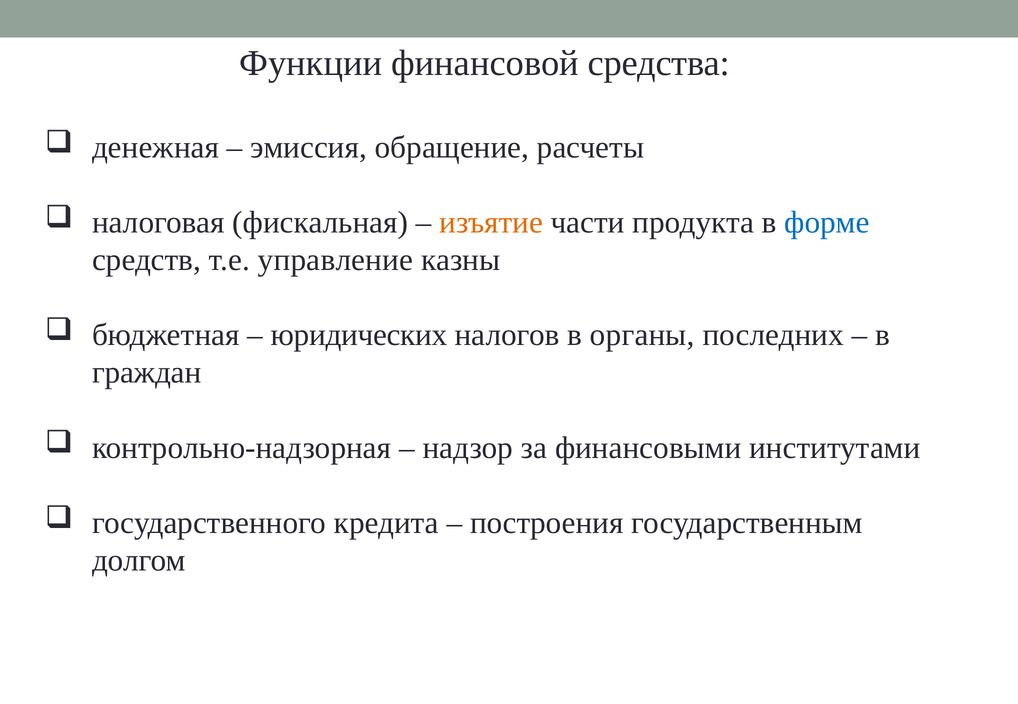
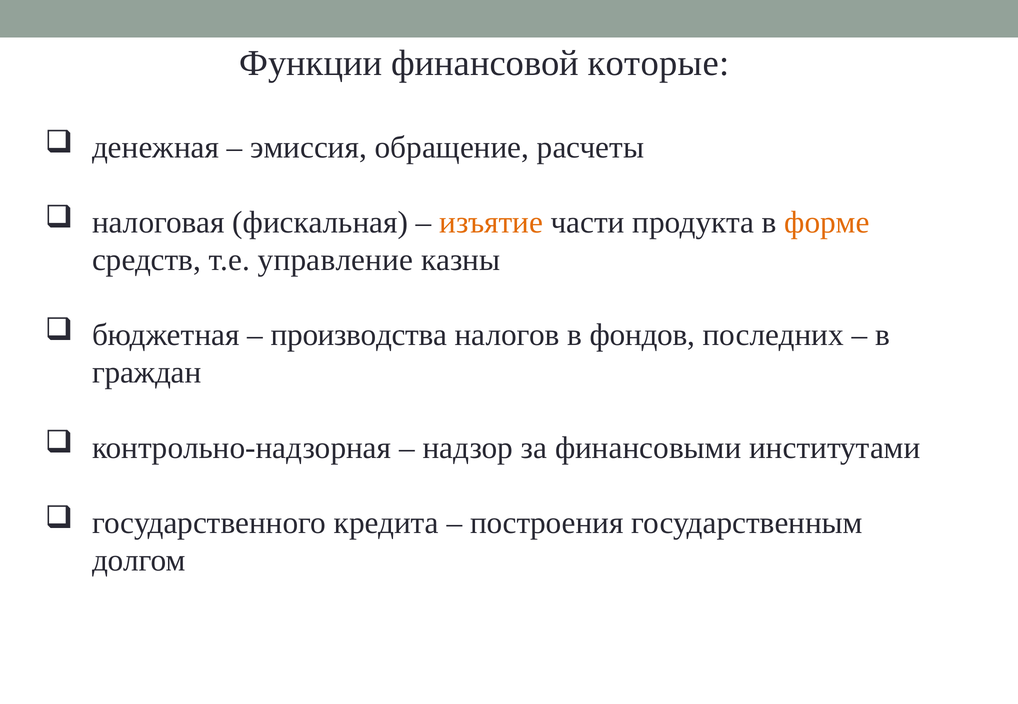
средства: средства -> которые (659, 63)
форме colour: blue -> orange (827, 223)
юридических: юридических -> производства (359, 335)
органы: органы -> фондов (642, 335)
